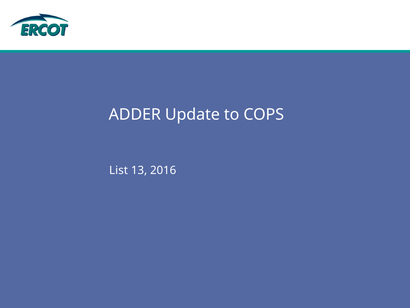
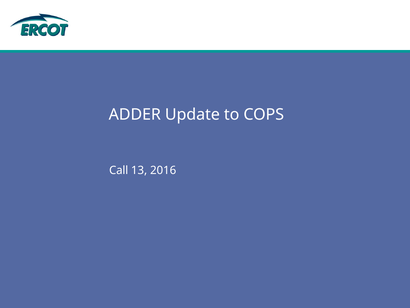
List: List -> Call (119, 170)
